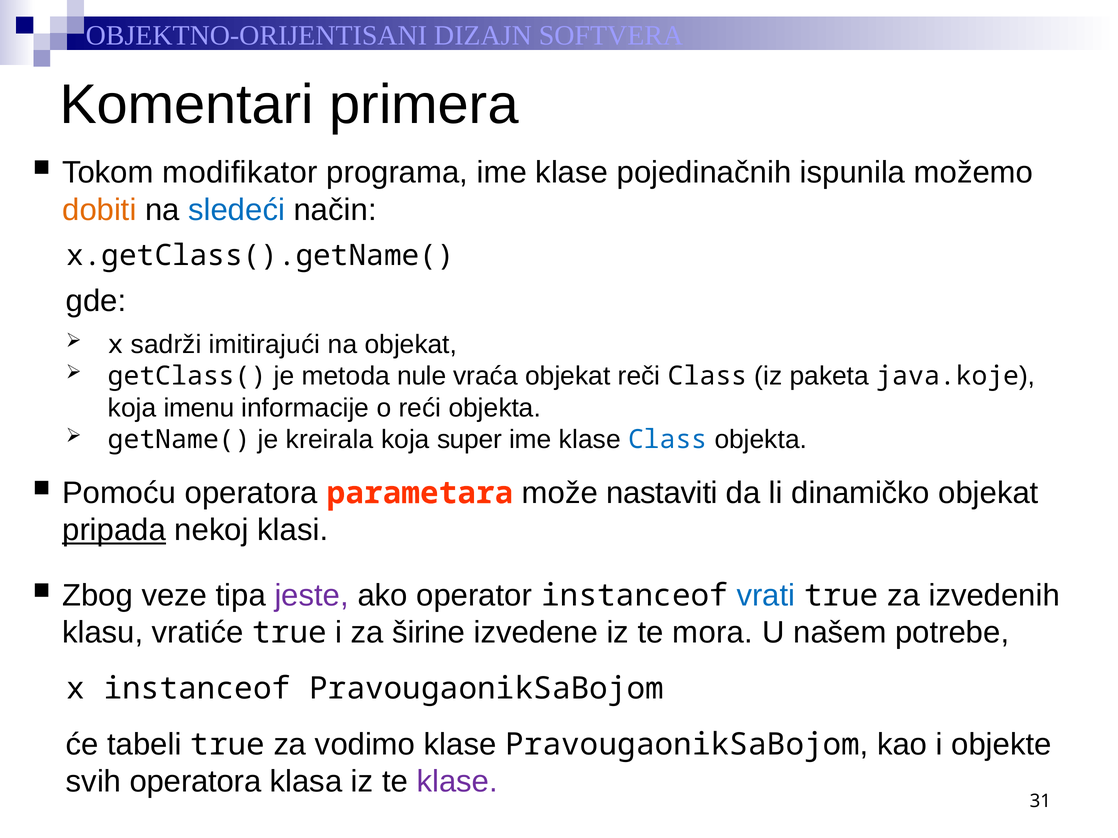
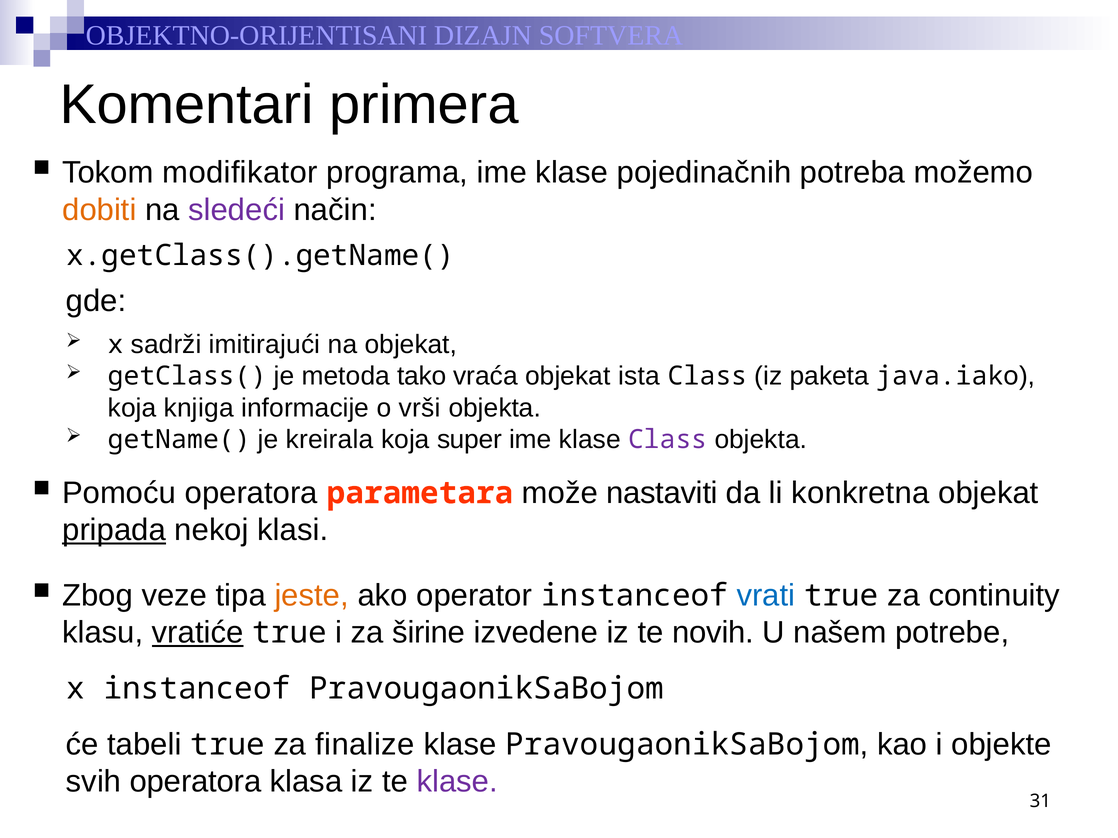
ispunila: ispunila -> potreba (853, 173)
sledeći colour: blue -> purple (237, 210)
nule: nule -> tako (422, 376)
reči: reči -> ista (639, 376)
java.koje: java.koje -> java.iako (948, 376)
imenu: imenu -> knjiga (199, 408)
reći: reći -> vrši (420, 408)
Class colour: blue -> purple (668, 440)
dinamičko: dinamičko -> konkretna (860, 493)
jeste colour: purple -> orange (312, 596)
izvedenih: izvedenih -> continuity (994, 596)
vratiće underline: none -> present (198, 633)
mora: mora -> novih (713, 633)
vodimo: vodimo -> finalize (365, 745)
